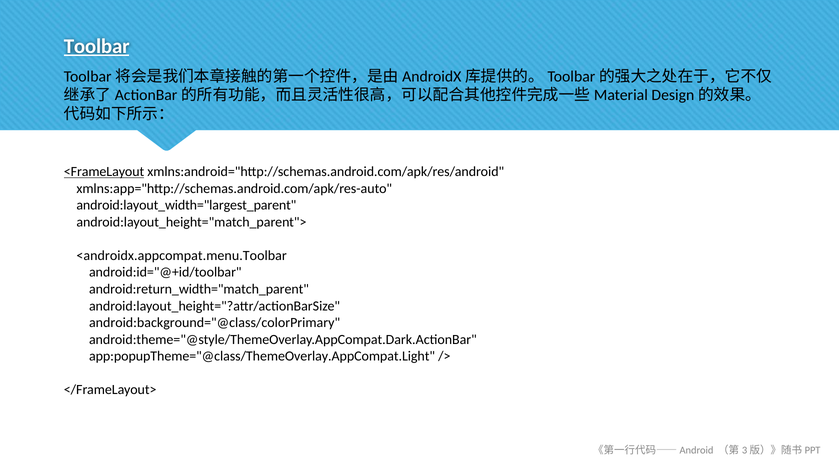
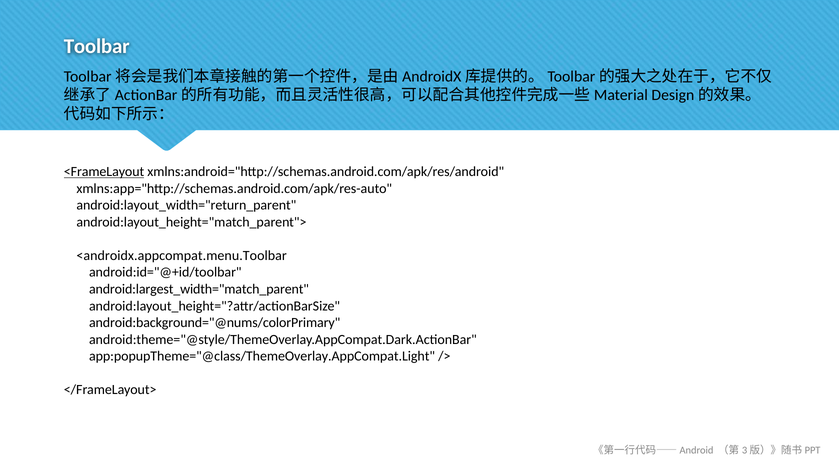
Toolbar underline: present -> none (97, 46)
android:layout_width="largest_parent: android:layout_width="largest_parent -> android:layout_width="return_parent (186, 205)
android:return_width="match_parent: android:return_width="match_parent -> android:largest_width="match_parent (199, 289)
android:background="@class/colorPrimary: android:background="@class/colorPrimary -> android:background="@nums/colorPrimary (215, 323)
